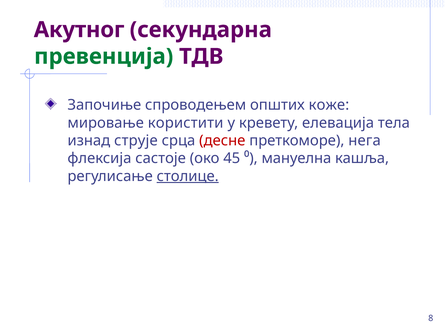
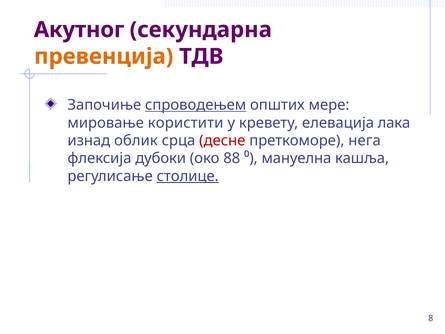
превенција colour: green -> orange (104, 56)
спроводењем underline: none -> present (196, 105)
коже: коже -> мере (329, 105)
тела: тела -> лака (394, 123)
струје: струје -> облик (136, 140)
састоје: састоје -> дубоки (161, 158)
45: 45 -> 88 (232, 158)
